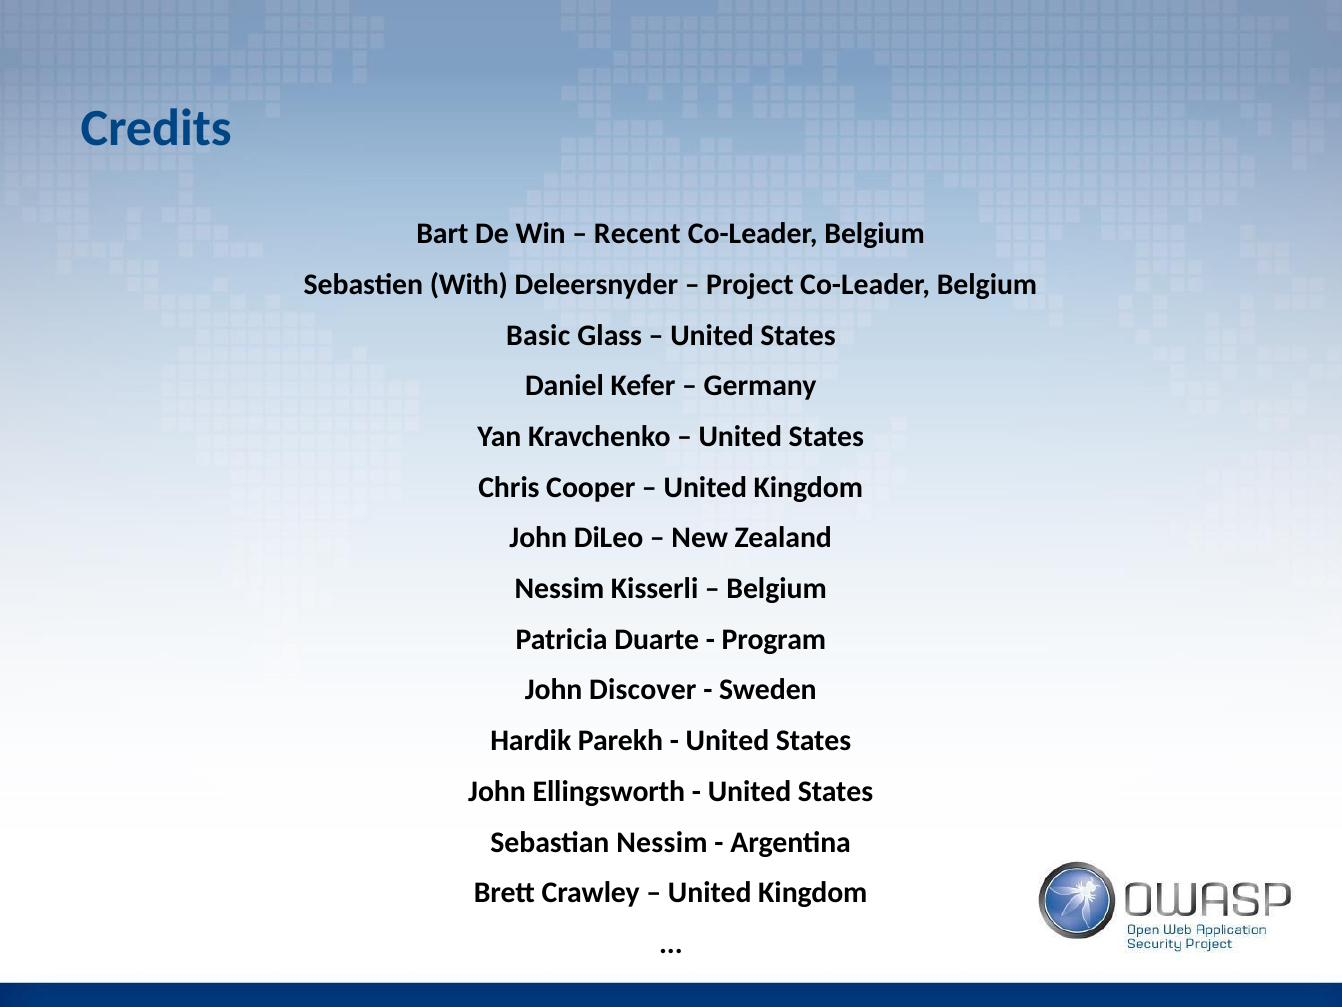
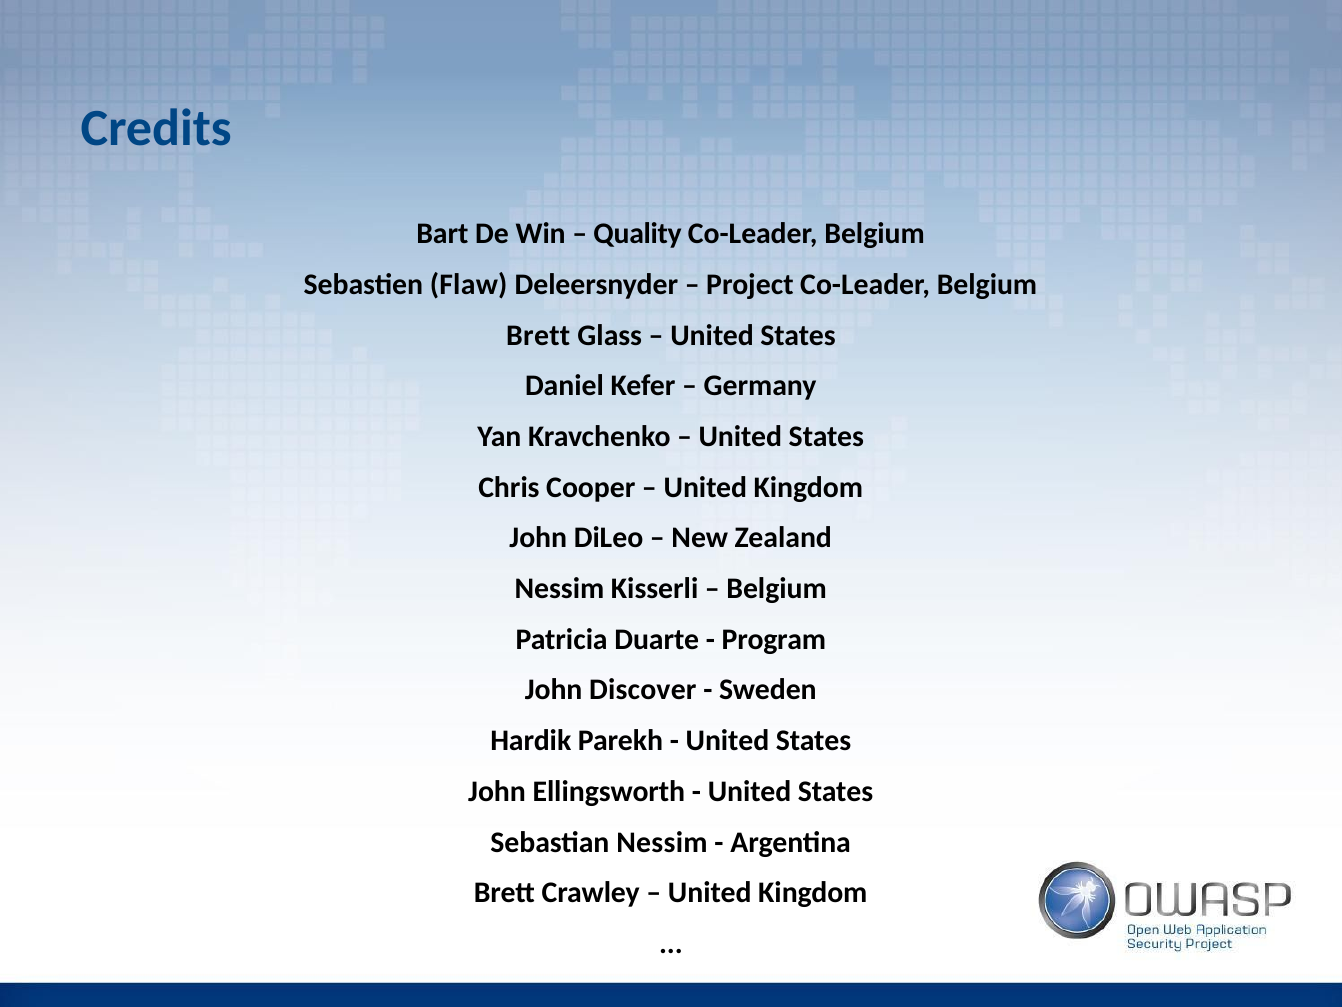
Recent: Recent -> Quality (638, 234)
With: With -> Flaw (469, 284)
Basic: Basic -> Brett (538, 335)
